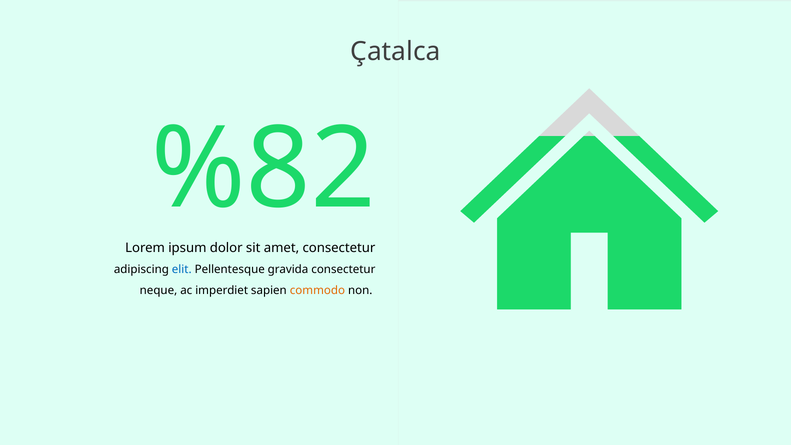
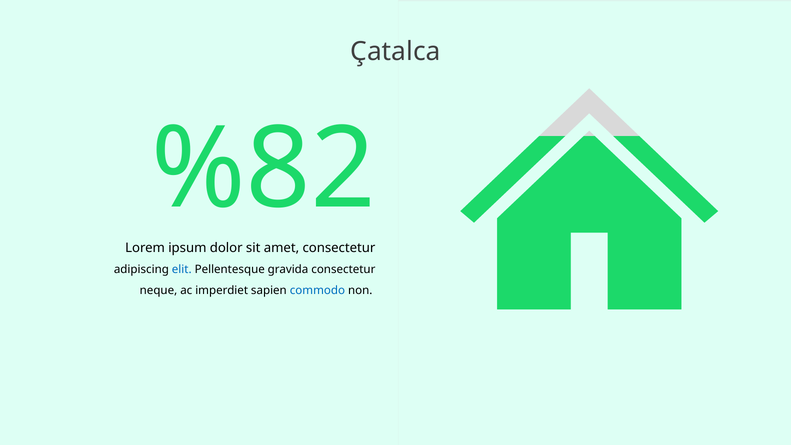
commodo colour: orange -> blue (317, 290)
